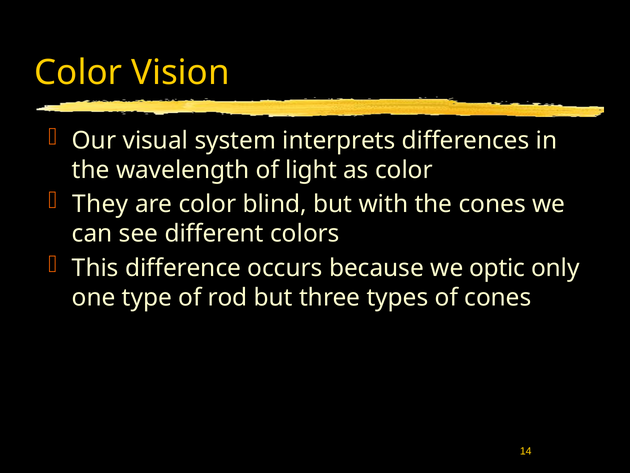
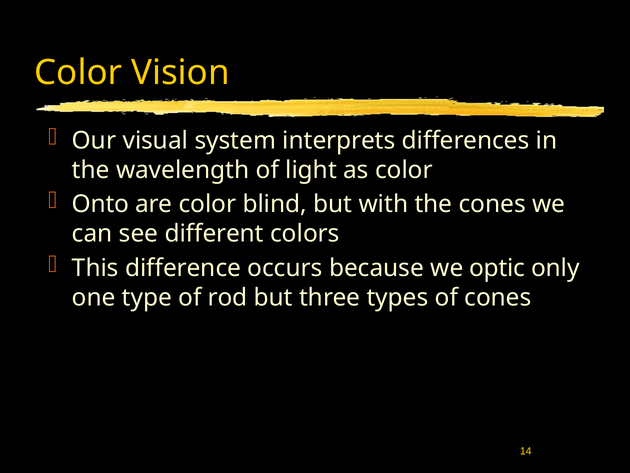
They: They -> Onto (100, 204)
